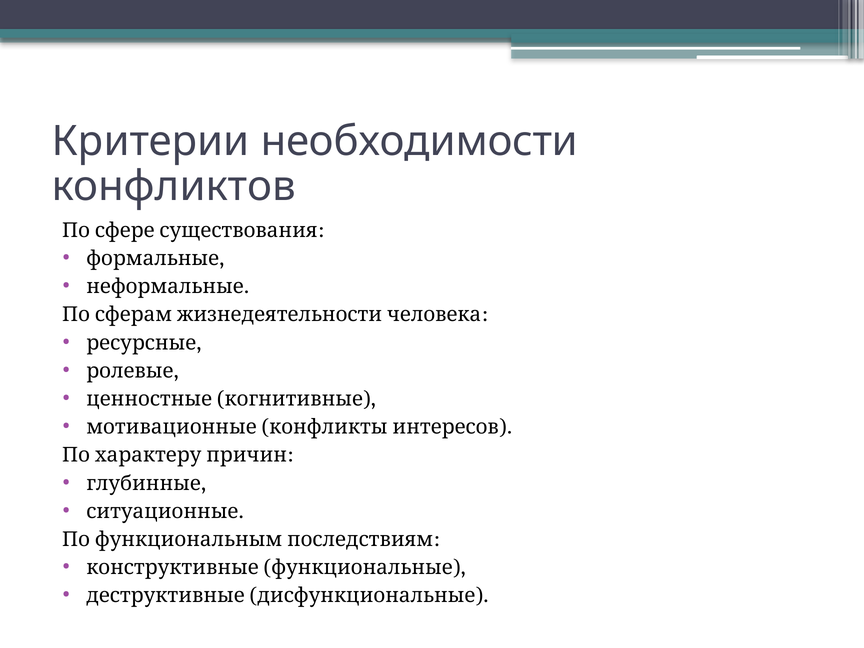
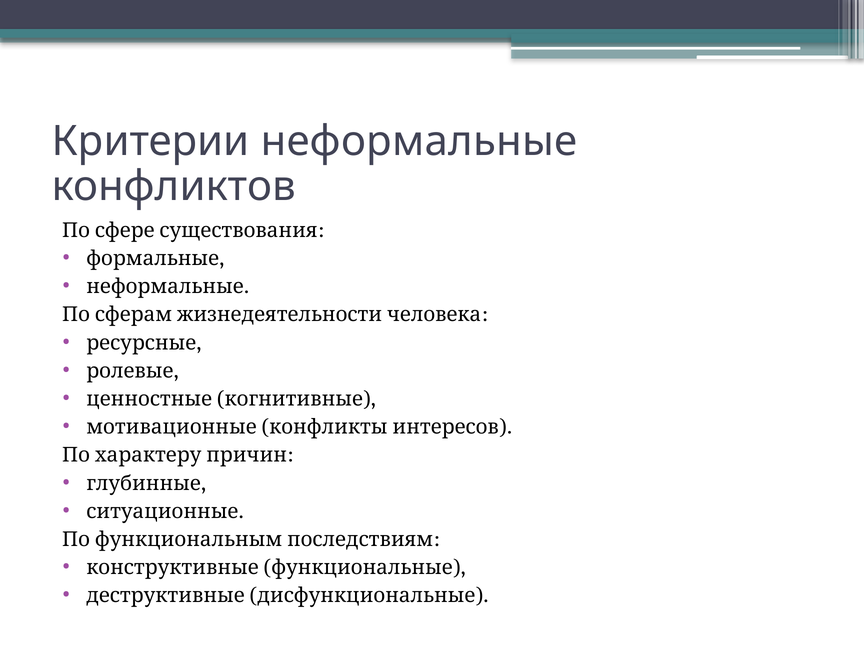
Критерии необходимости: необходимости -> неформальные (419, 141)
